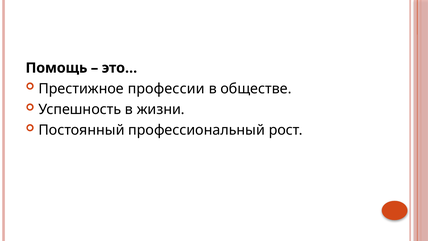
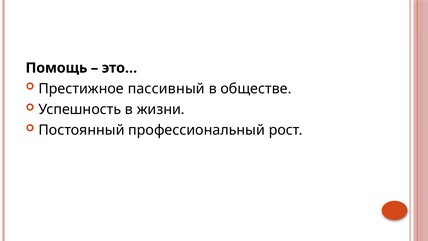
профессии: профессии -> пассивный (166, 89)
